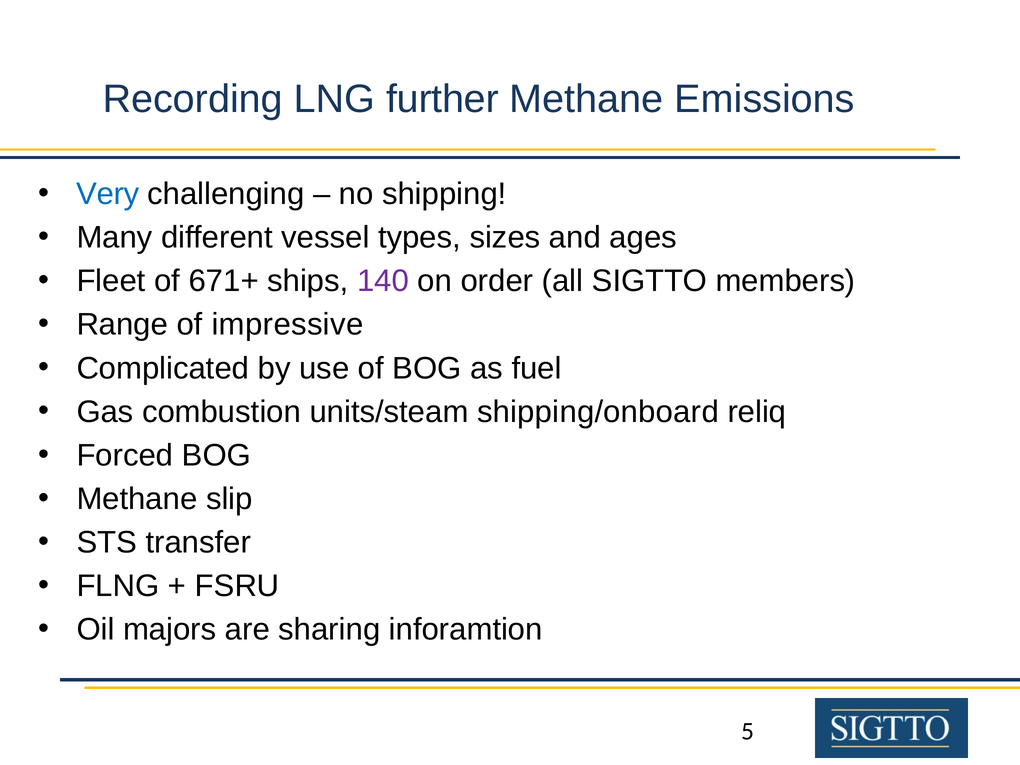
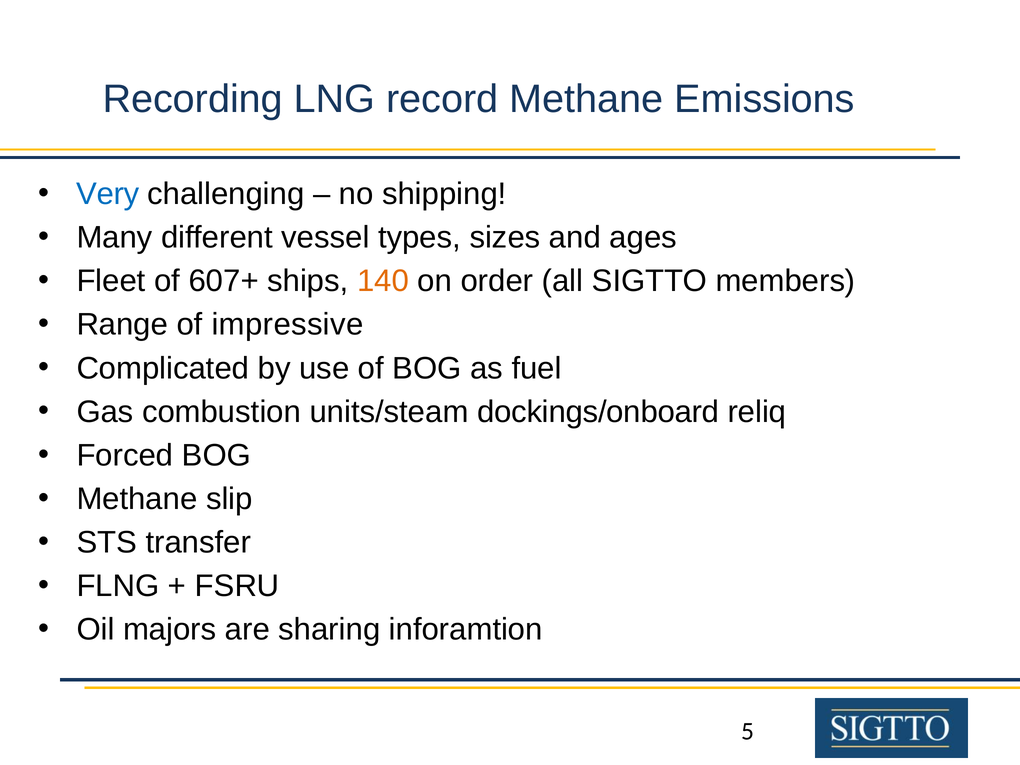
further: further -> record (442, 99)
671+: 671+ -> 607+ (224, 281)
140 colour: purple -> orange (383, 281)
shipping/onboard: shipping/onboard -> dockings/onboard (598, 412)
